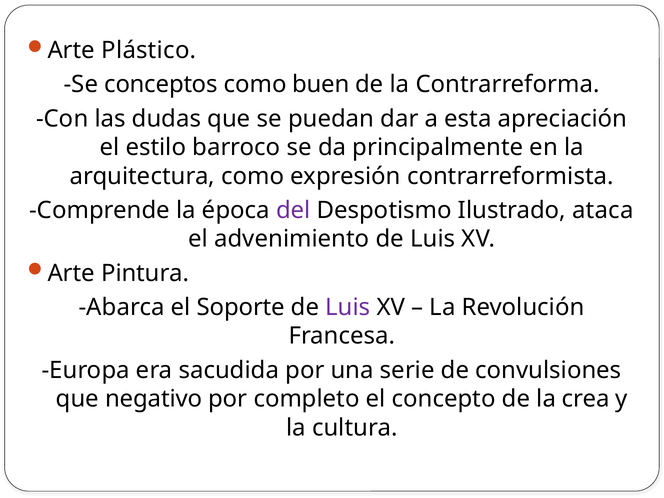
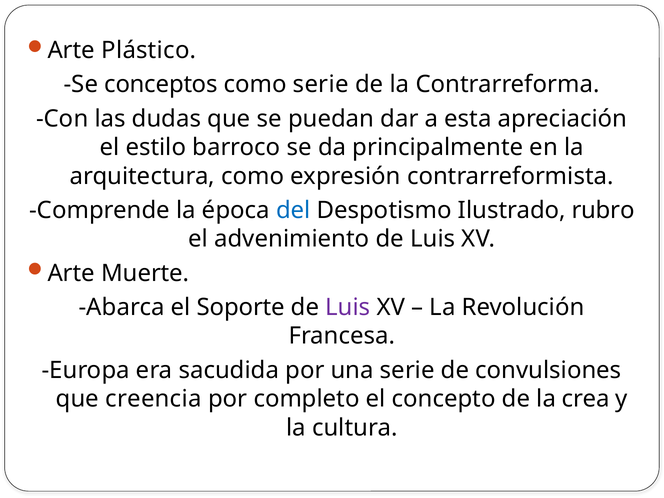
como buen: buen -> serie (321, 85)
del colour: purple -> blue (293, 210)
ataca: ataca -> rubro (603, 210)
Pintura: Pintura -> Muerte (145, 273)
negativo: negativo -> creencia (153, 399)
